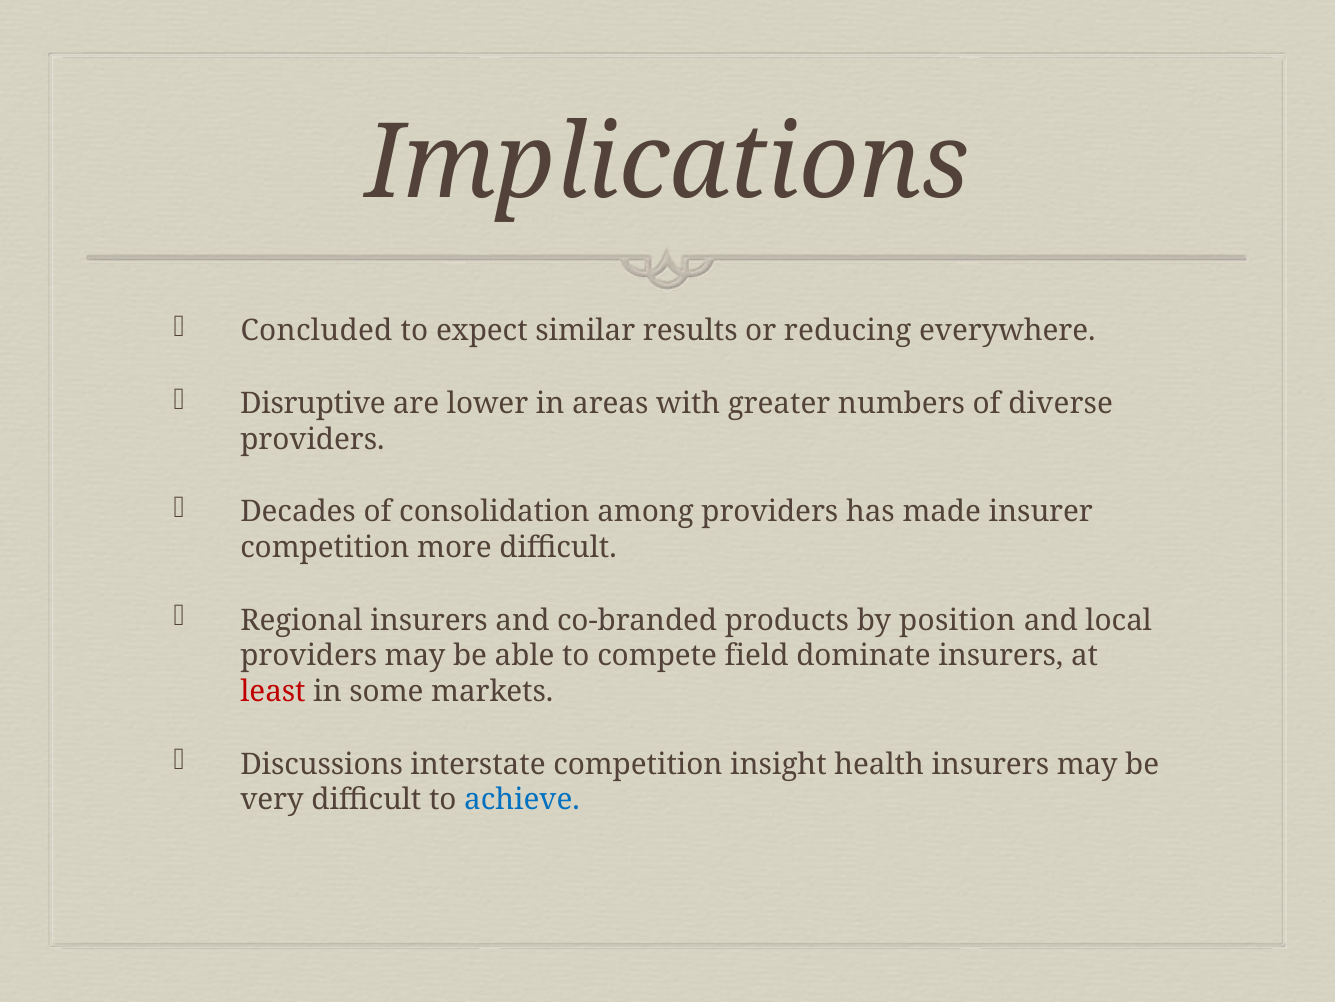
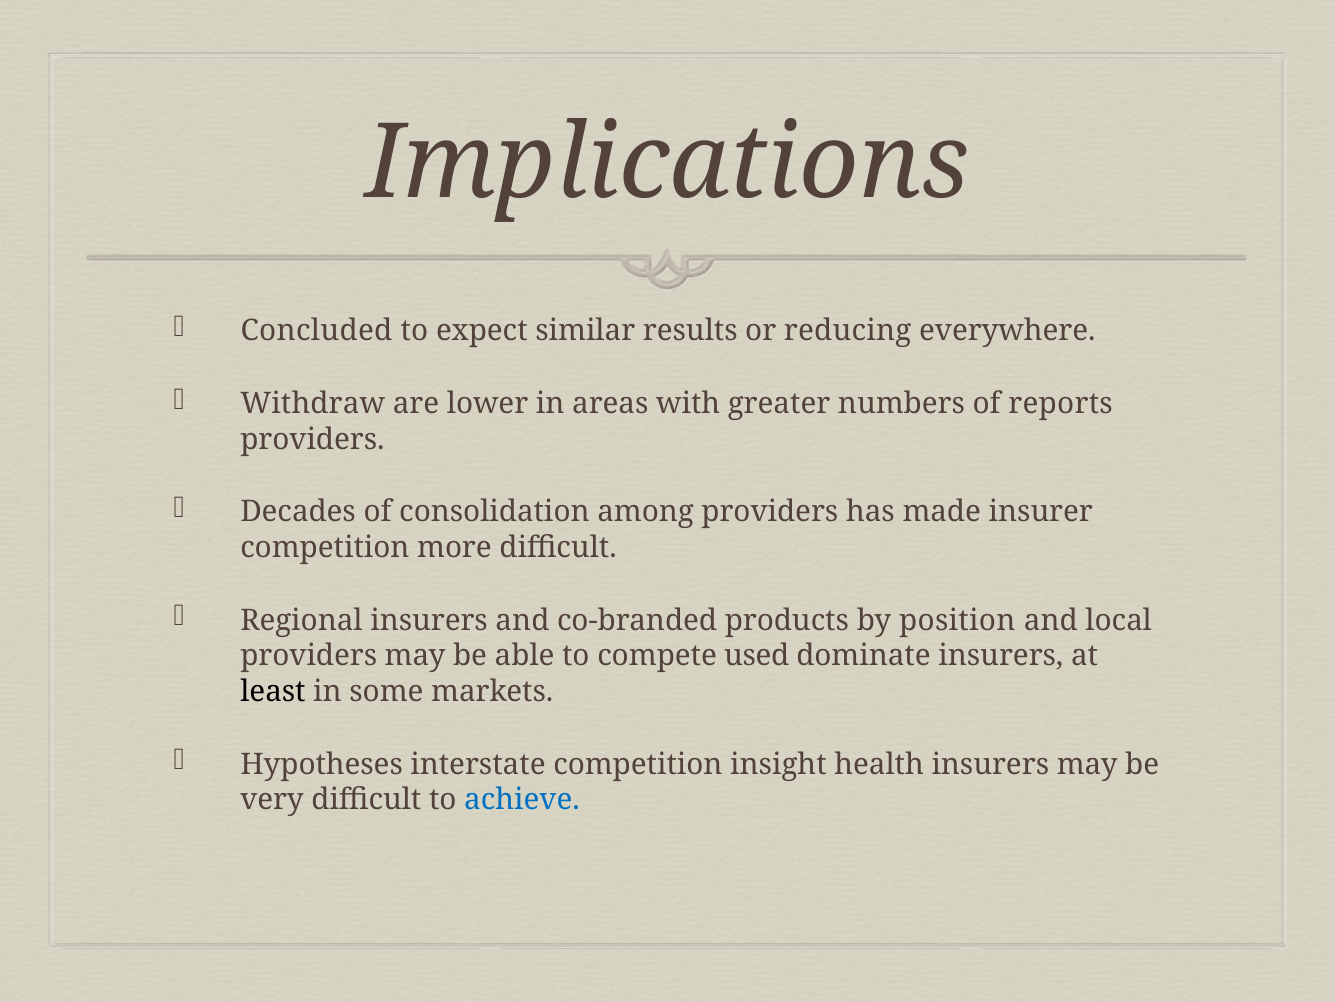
Disruptive: Disruptive -> Withdraw (313, 404)
diverse: diverse -> reports (1061, 404)
field: field -> used (757, 656)
least colour: red -> black (273, 691)
Discussions: Discussions -> Hypotheses (322, 764)
